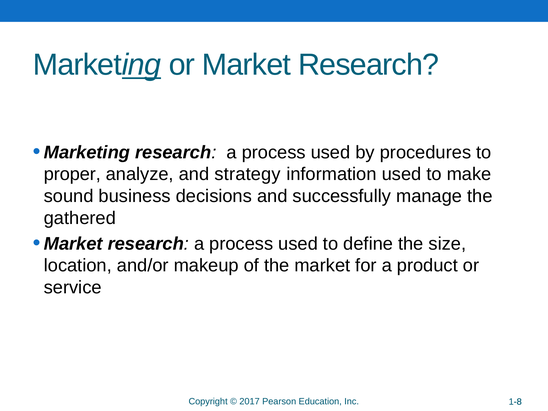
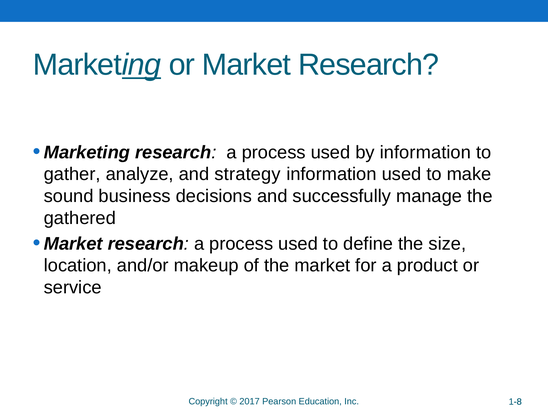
by procedures: procedures -> information (425, 152)
proper: proper -> gather (72, 174)
